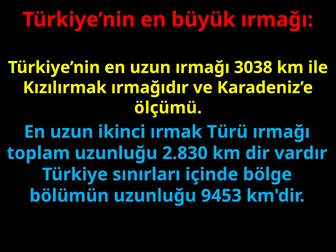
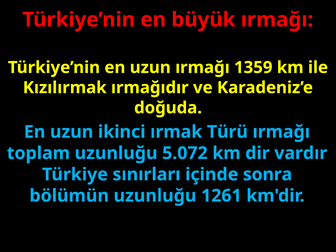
3038: 3038 -> 1359 (253, 67)
ölçümü: ölçümü -> doğuda (168, 108)
2.830: 2.830 -> 5.072 (185, 153)
bölge: bölge -> sonra (268, 174)
9453: 9453 -> 1261 (221, 196)
